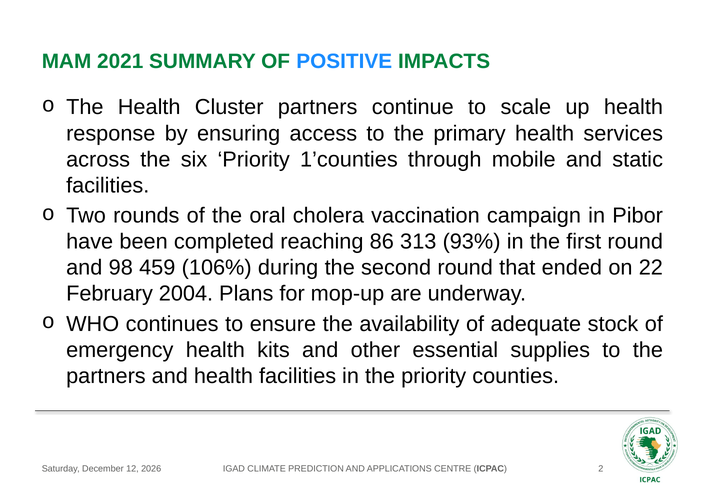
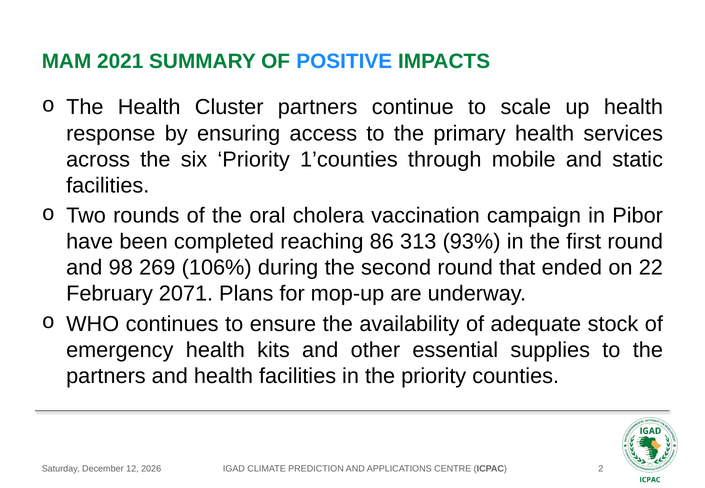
459: 459 -> 269 (157, 268)
2004: 2004 -> 2071 (186, 294)
